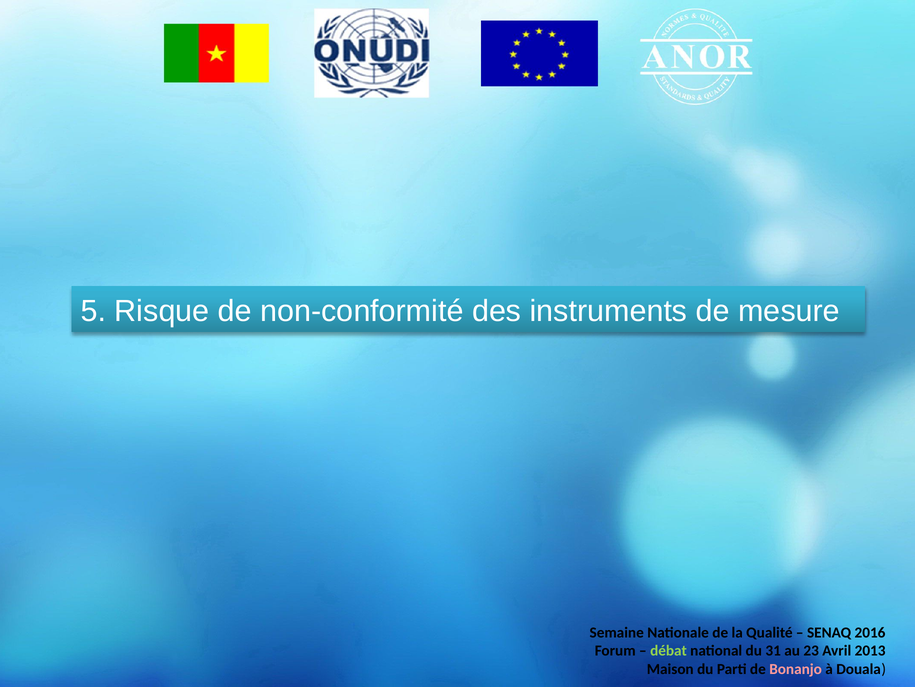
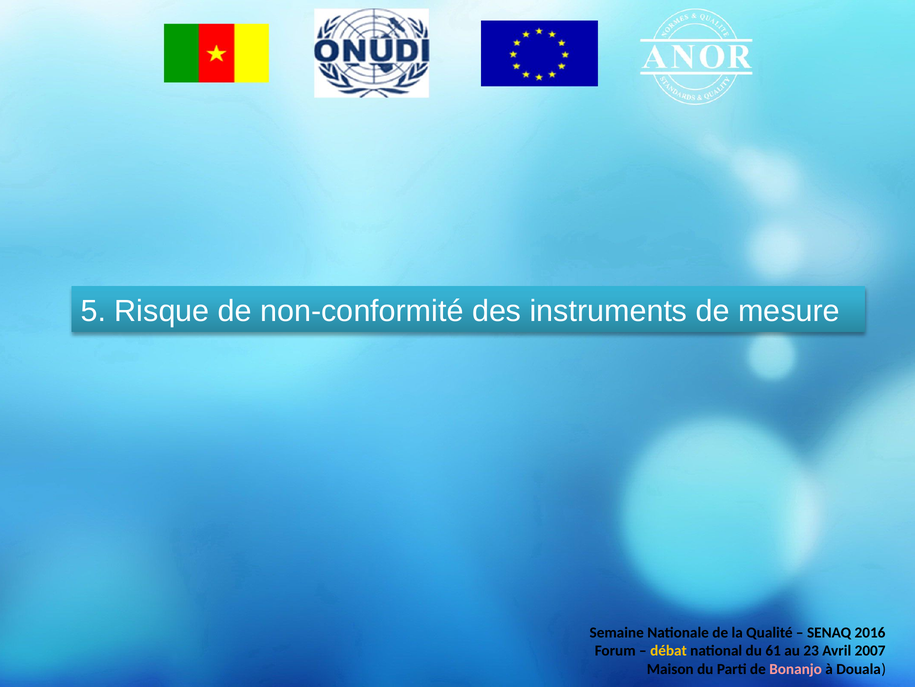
débat colour: light green -> yellow (669, 650)
31: 31 -> 61 (773, 650)
2013: 2013 -> 2007 (870, 650)
